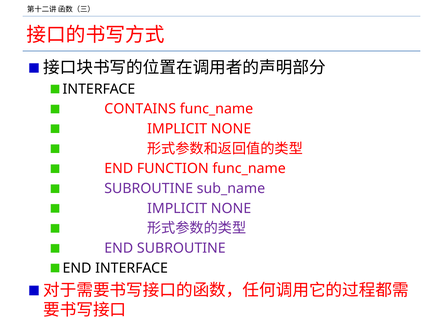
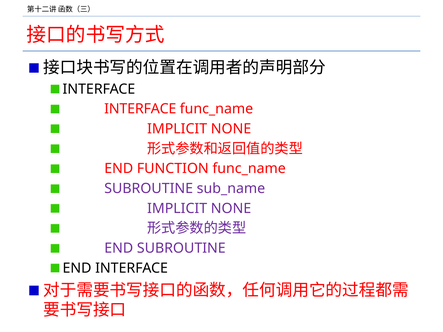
CONTAINS: CONTAINS -> INTERFACE (140, 109)
